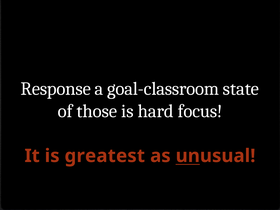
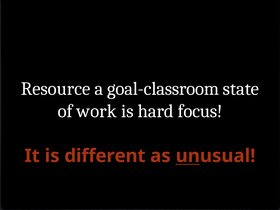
Response: Response -> Resource (56, 89)
those: those -> work (97, 111)
greatest: greatest -> different (105, 156)
